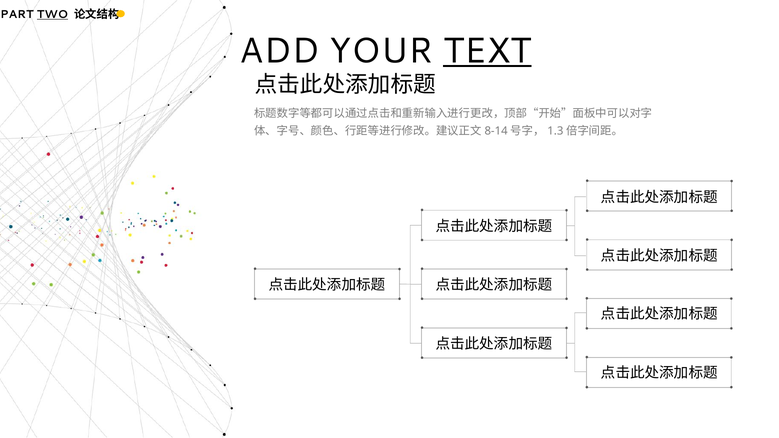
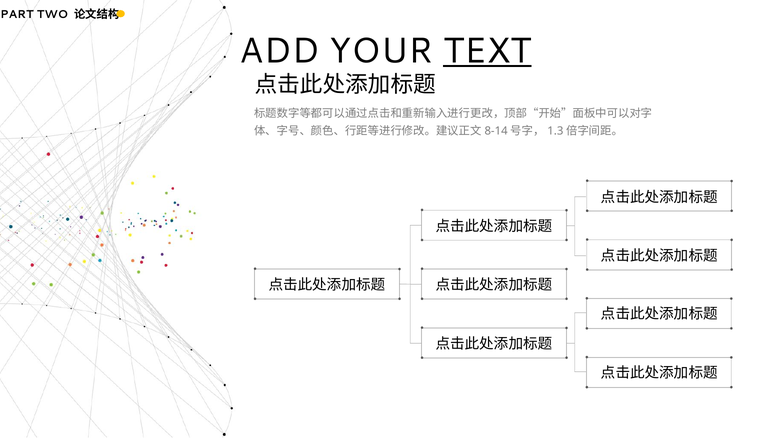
TWO underline: present -> none (52, 14)
